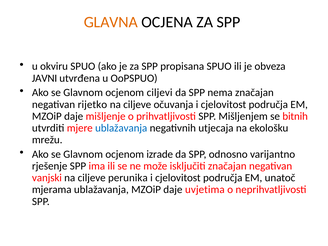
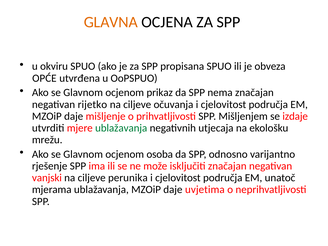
JAVNI: JAVNI -> OPĆE (44, 78)
ciljevi: ciljevi -> prikaz (160, 93)
bitnih: bitnih -> izdaje (295, 116)
ublažavanja colour: blue -> green (121, 128)
izrade: izrade -> osoba (160, 154)
